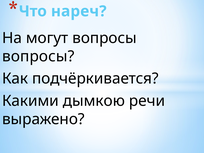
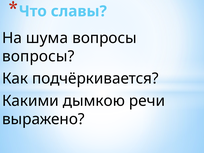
нареч: нареч -> славы (79, 11)
могут: могут -> шума (47, 38)
